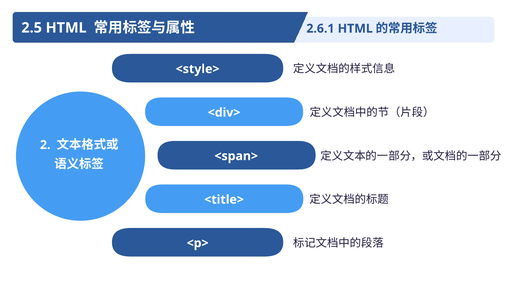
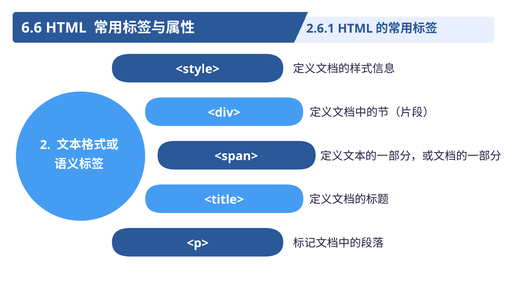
2.5: 2.5 -> 6.6 (32, 28)
